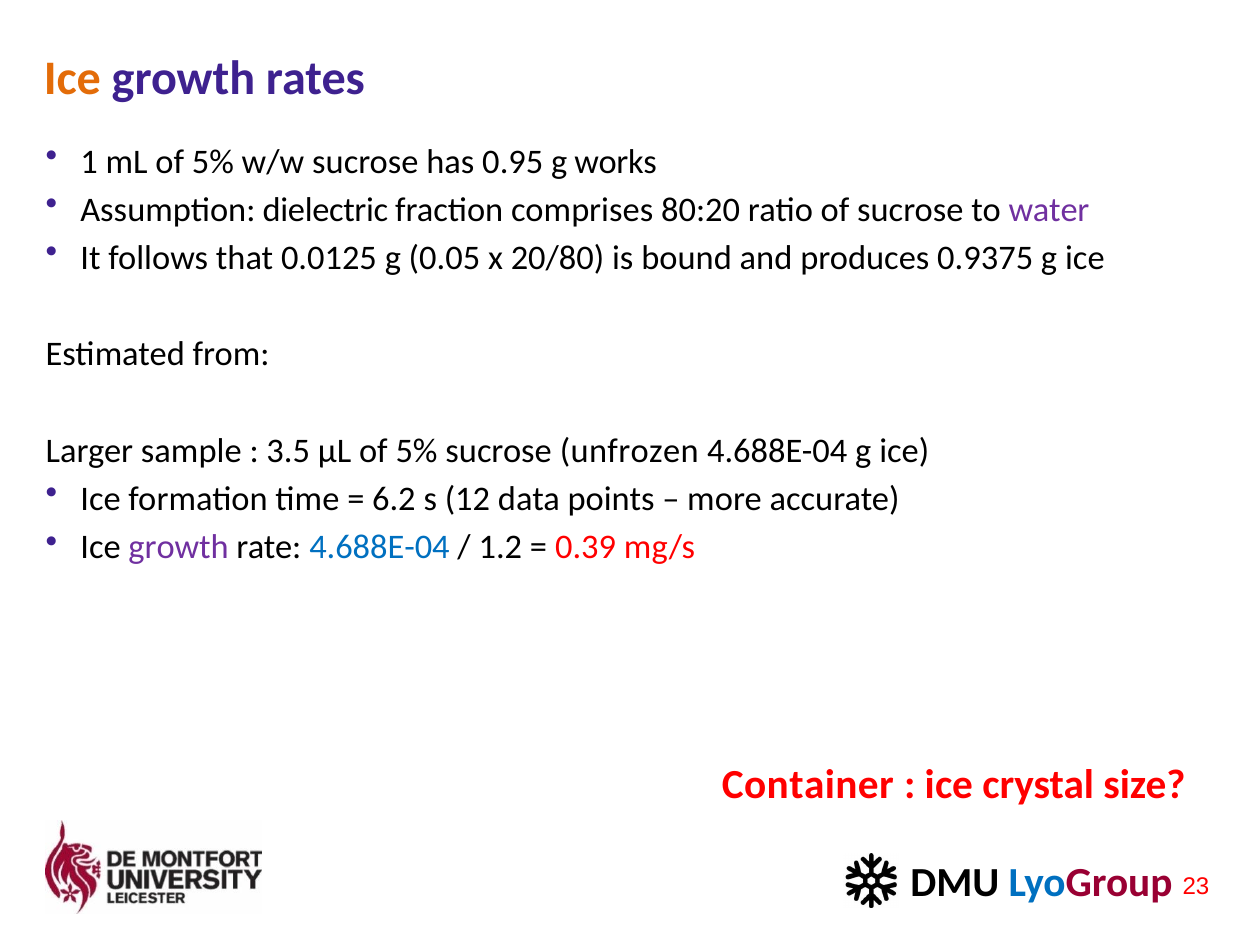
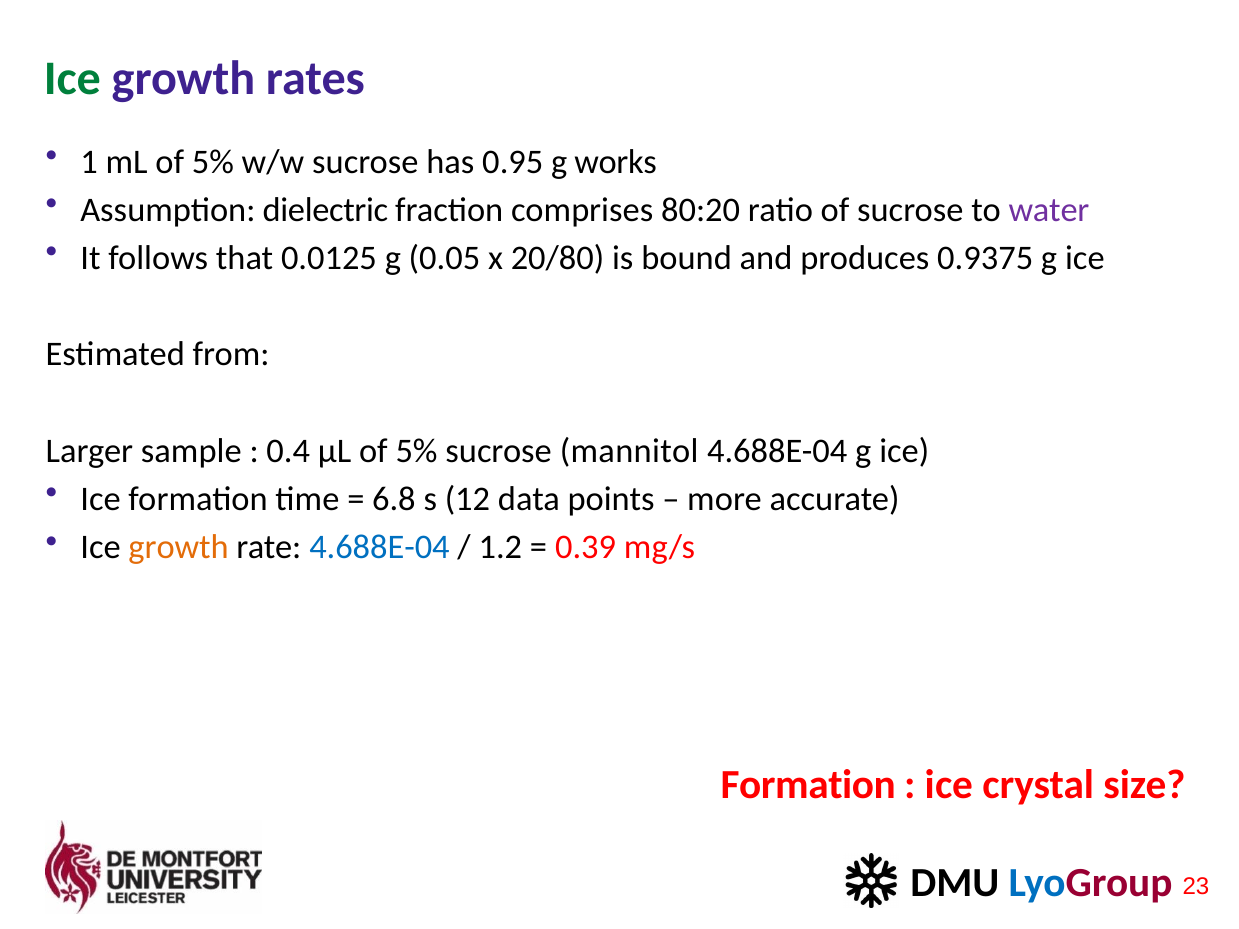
Ice colour: orange -> green (72, 78)
3.5: 3.5 -> 0.4 (288, 451)
unfrozen: unfrozen -> mannitol (629, 451)
6.2: 6.2 -> 6.8 (394, 499)
growth colour: purple -> orange (179, 547)
Container: Container -> Formation (808, 785)
